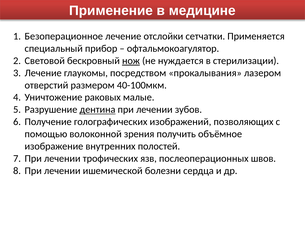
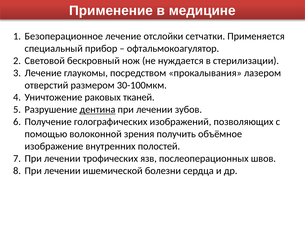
нож underline: present -> none (131, 61)
40-100мкм: 40-100мкм -> 30-100мкм (142, 85)
малые: малые -> тканей (139, 97)
